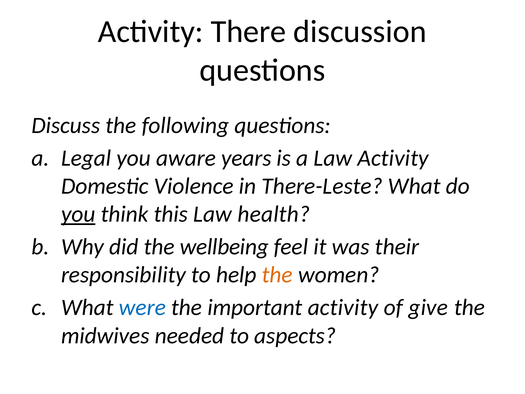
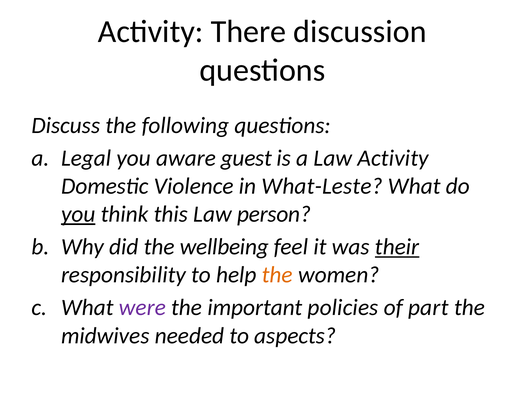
years: years -> guest (246, 158)
There-Leste: There-Leste -> What-Leste (322, 186)
health: health -> person (274, 214)
their underline: none -> present (397, 247)
were colour: blue -> purple (142, 307)
important activity: activity -> policies (343, 307)
give: give -> part (428, 307)
